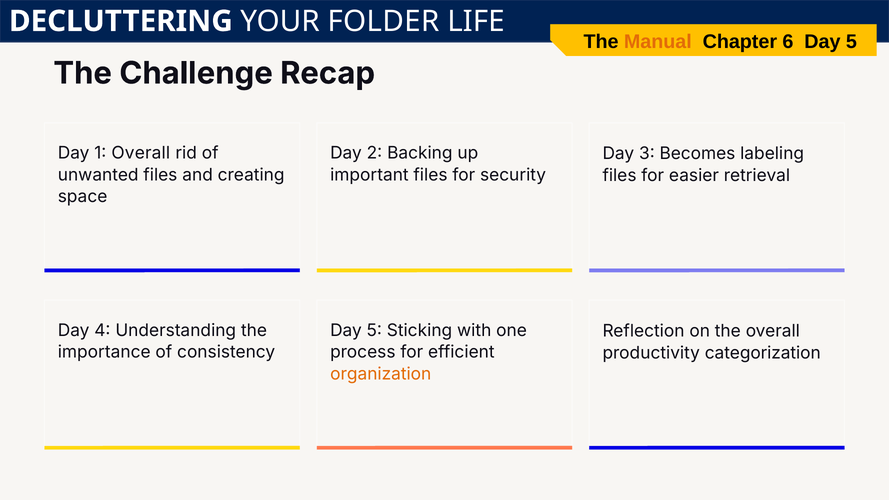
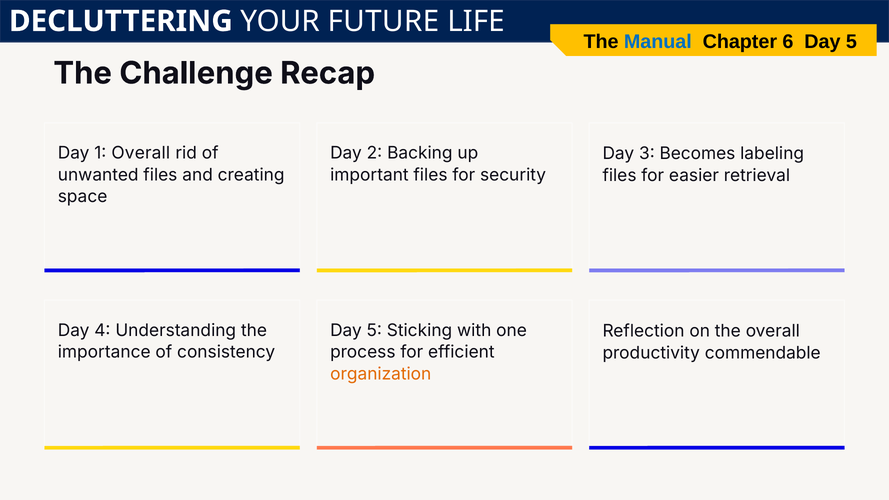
FOLDER: FOLDER -> FUTURE (383, 21)
Manual colour: orange -> blue (658, 42)
categorization: categorization -> commendable (763, 353)
